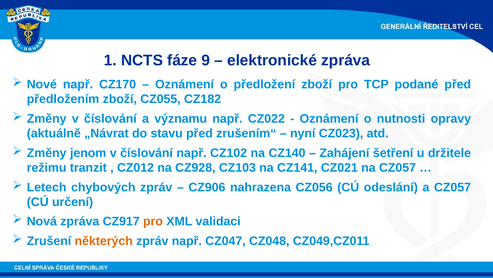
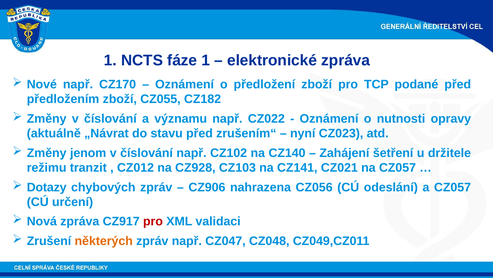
fáze 9: 9 -> 1 (206, 60)
Letech: Letech -> Dotazy (47, 187)
pro colour: orange -> red (153, 221)
